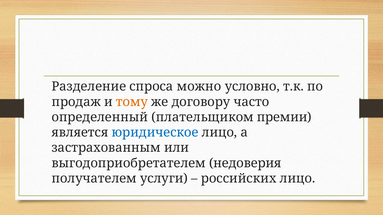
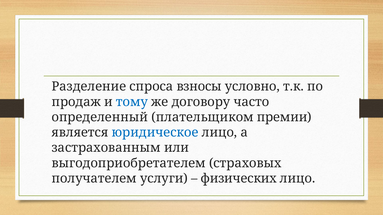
можно: можно -> взносы (199, 87)
тому colour: orange -> blue (132, 102)
недоверия: недоверия -> страховых (245, 163)
российских: российских -> физических (239, 179)
